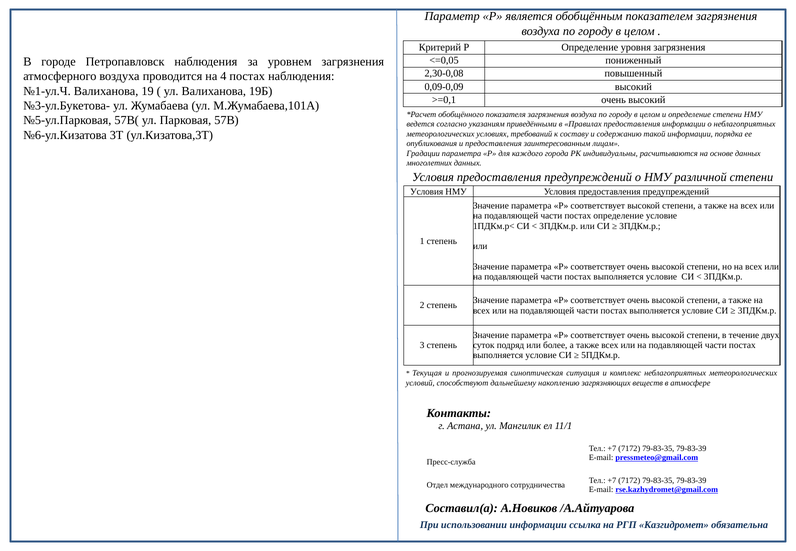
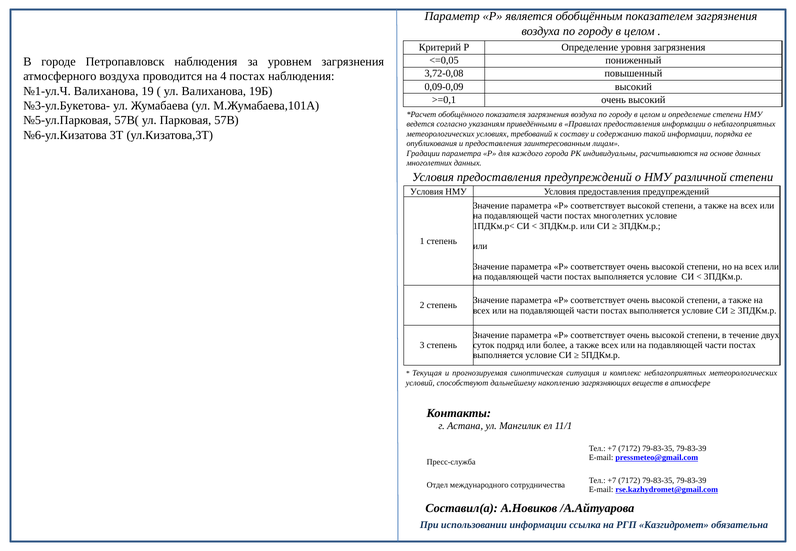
2,30-0,08: 2,30-0,08 -> 3,72-0,08 (444, 74)
постах определение: определение -> многолетних (619, 216)
